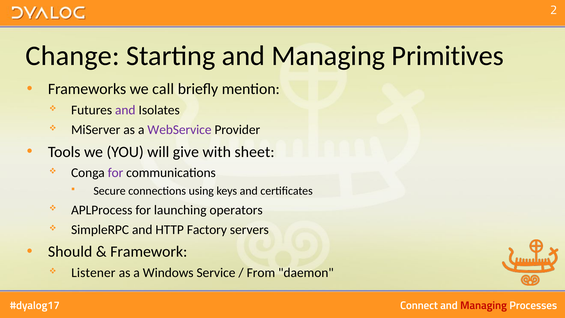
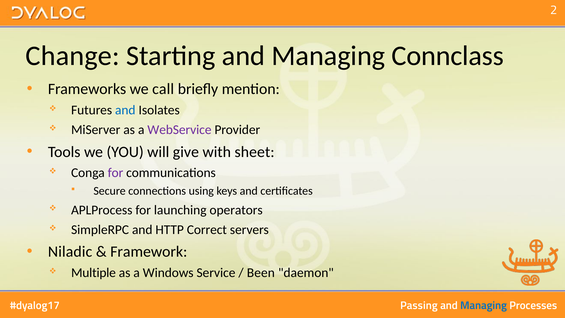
Primitives: Primitives -> Connclass (448, 56)
and colour: purple -> blue (125, 110)
Factory: Factory -> Correct (207, 230)
Should: Should -> Niladic (70, 252)
Listener: Listener -> Multiple (93, 273)
From: From -> Been (261, 273)
Connect: Connect -> Passing (419, 305)
Managing colour: red -> blue (484, 305)
